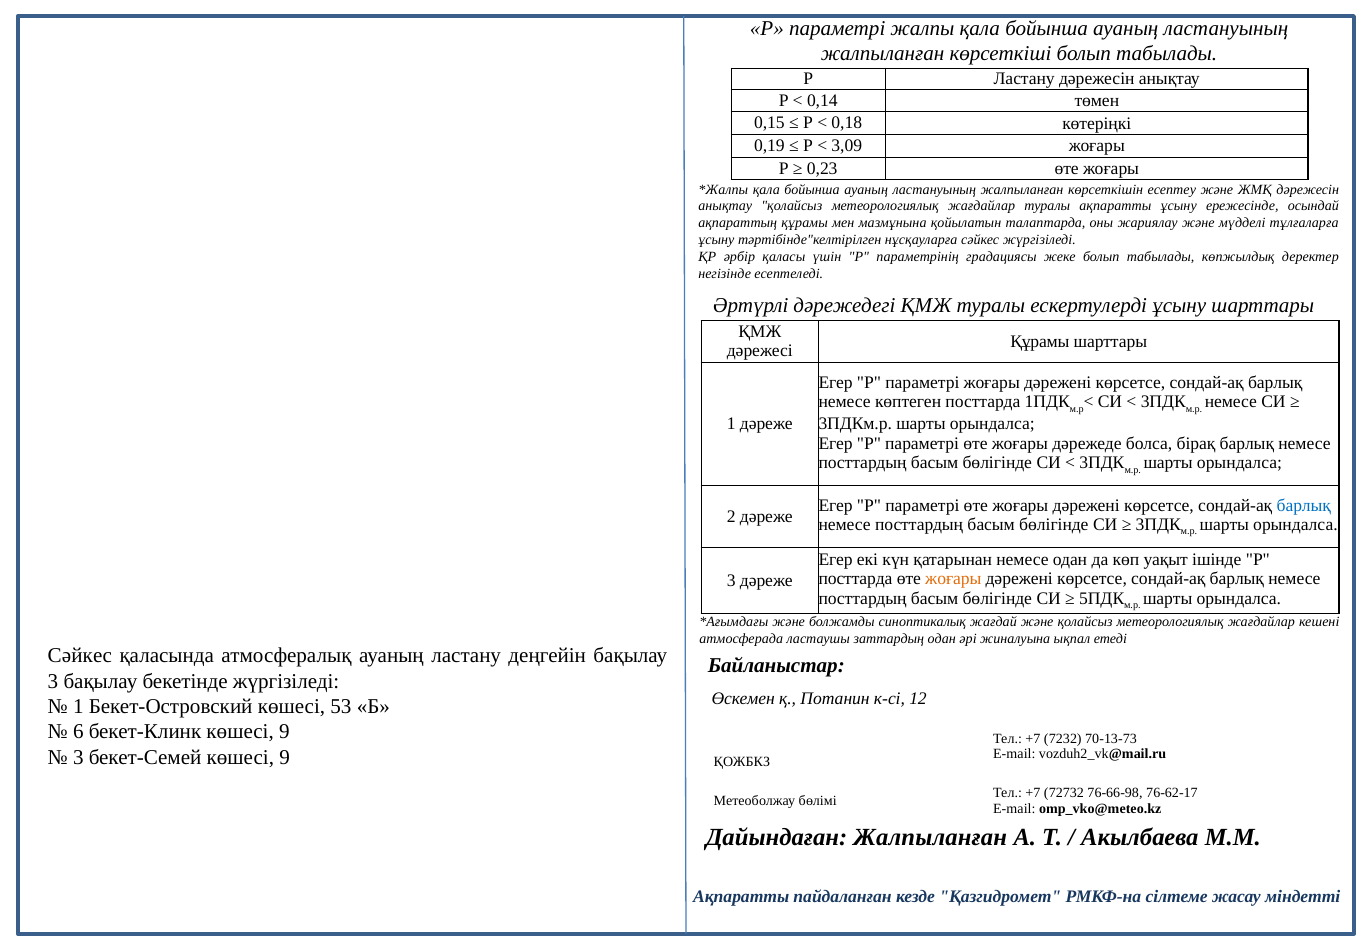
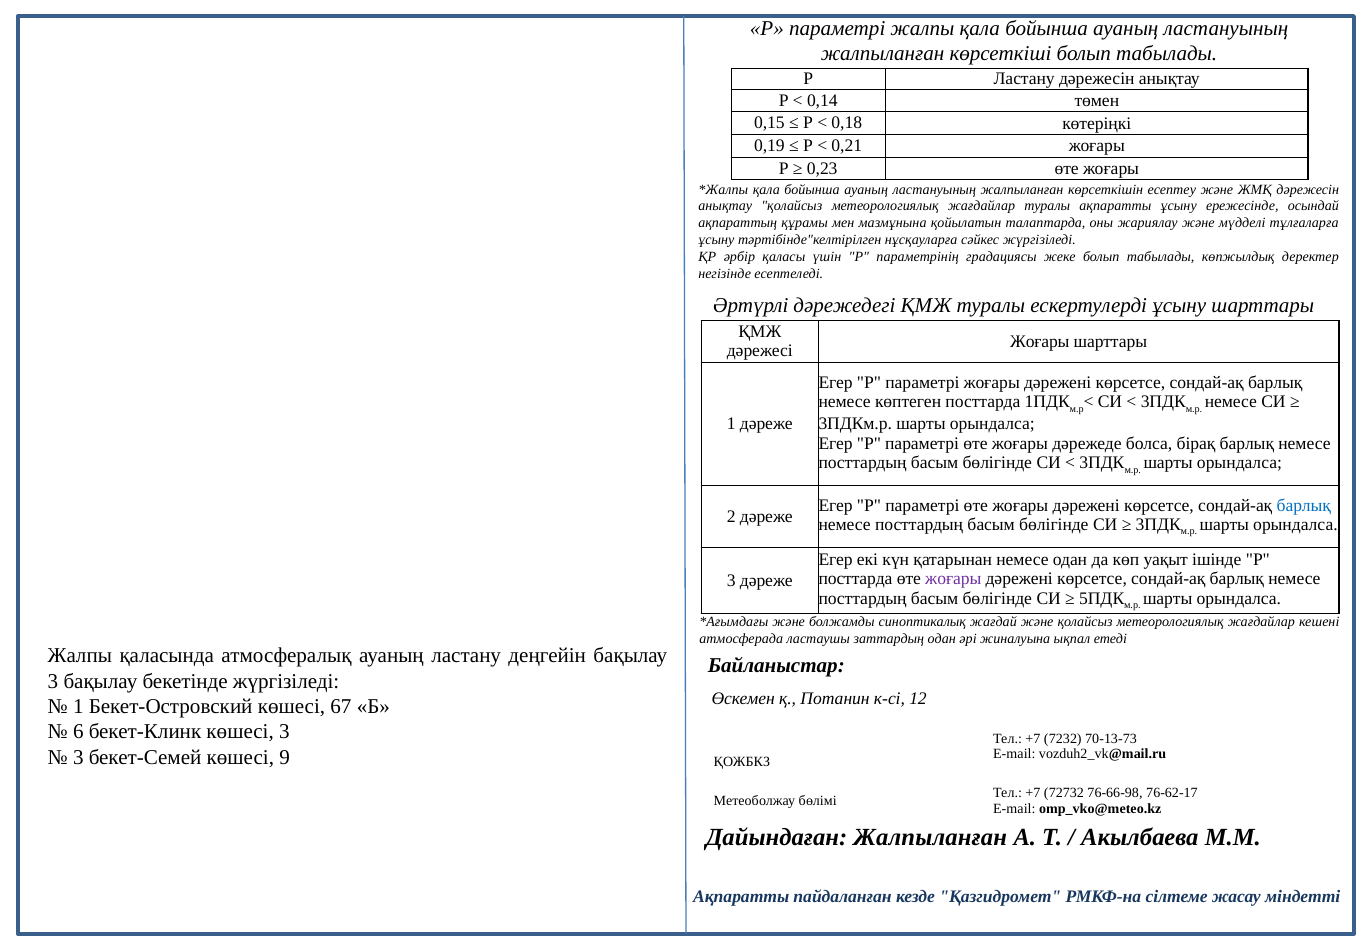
3,09: 3,09 -> 0,21 (847, 146)
Құрамы: Құрамы -> Жоғары (1040, 341)
жоғары colour: orange -> purple (953, 579)
Сәйкес: Сәйкес -> Жалпы (80, 656)
53: 53 -> 67 (341, 706)
бекет-Клинк көшесі 9: 9 -> 3 (284, 732)
